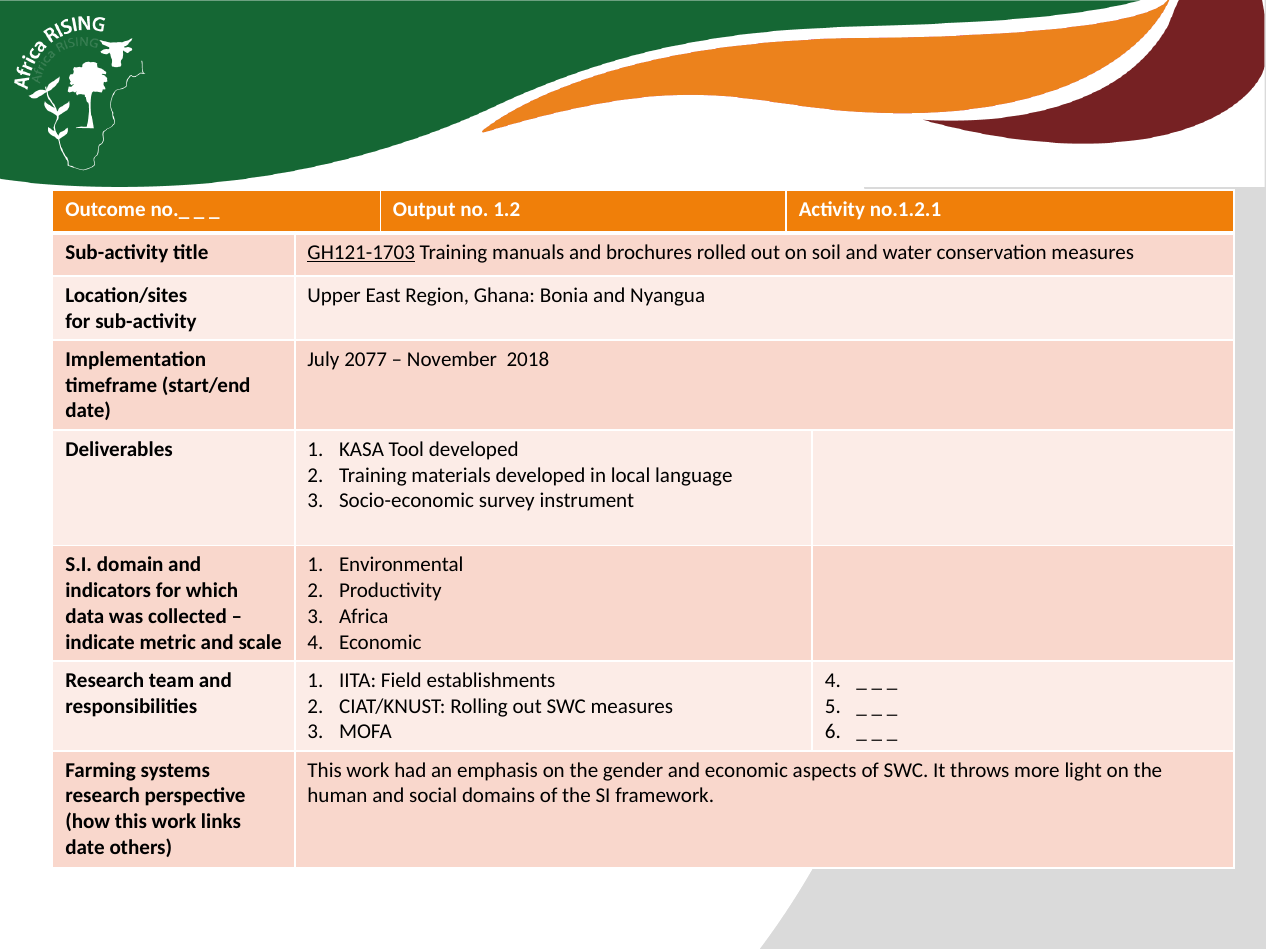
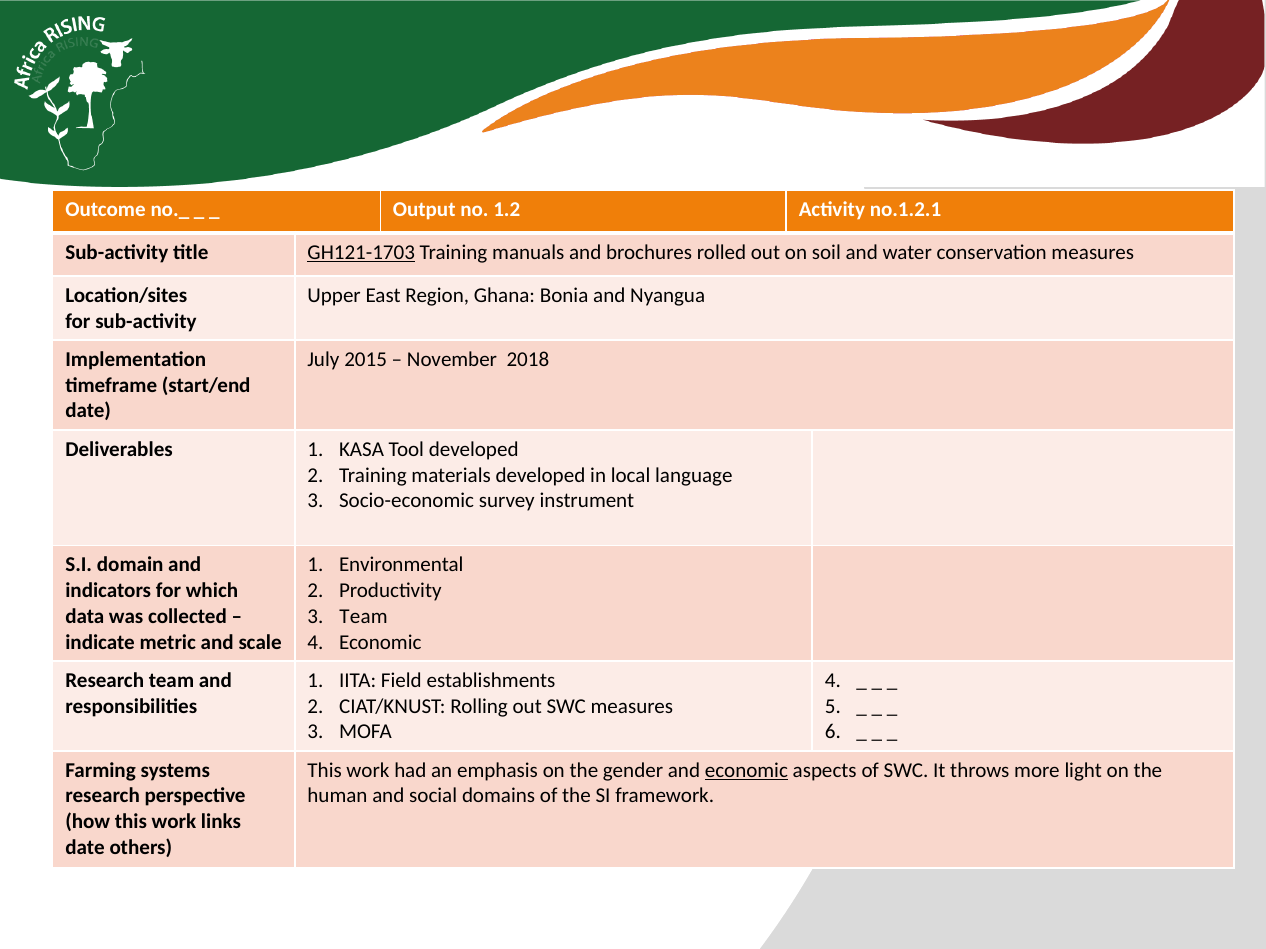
2077: 2077 -> 2015 (366, 360)
Africa: Africa -> Team (364, 617)
economic underline: none -> present (746, 771)
